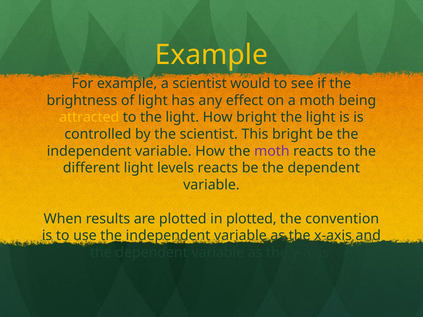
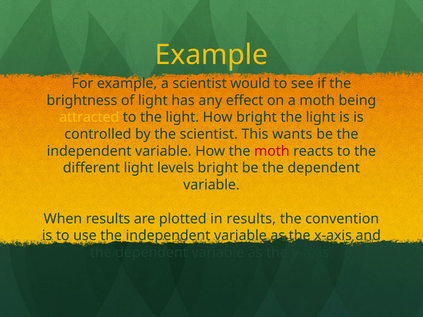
This bright: bright -> wants (292, 134)
moth colour: purple -> red (272, 151)
levels reacts: reacts -> bright (218, 168)
in plotted: plotted -> results (251, 219)
